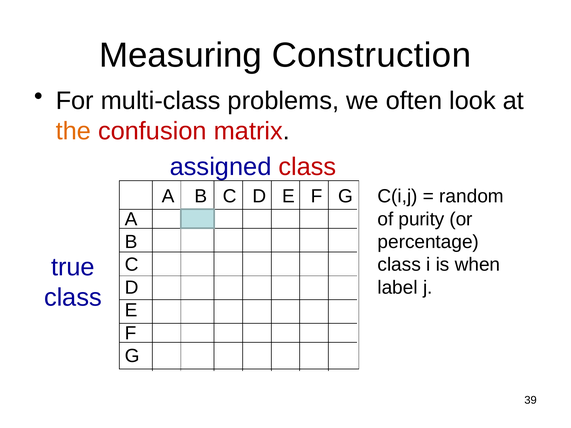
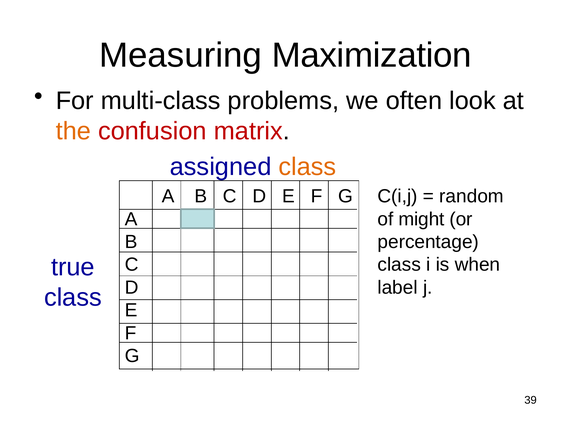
Construction: Construction -> Maximization (372, 55)
class colour: red -> orange (307, 167)
purity: purity -> might (421, 219)
